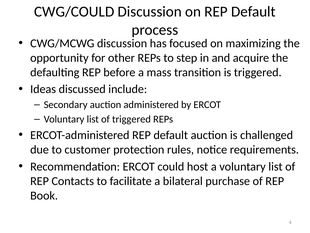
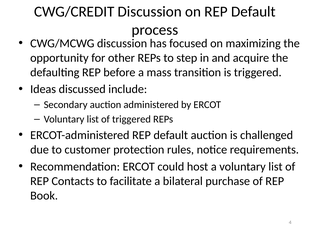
CWG/COULD: CWG/COULD -> CWG/CREDIT (74, 12)
